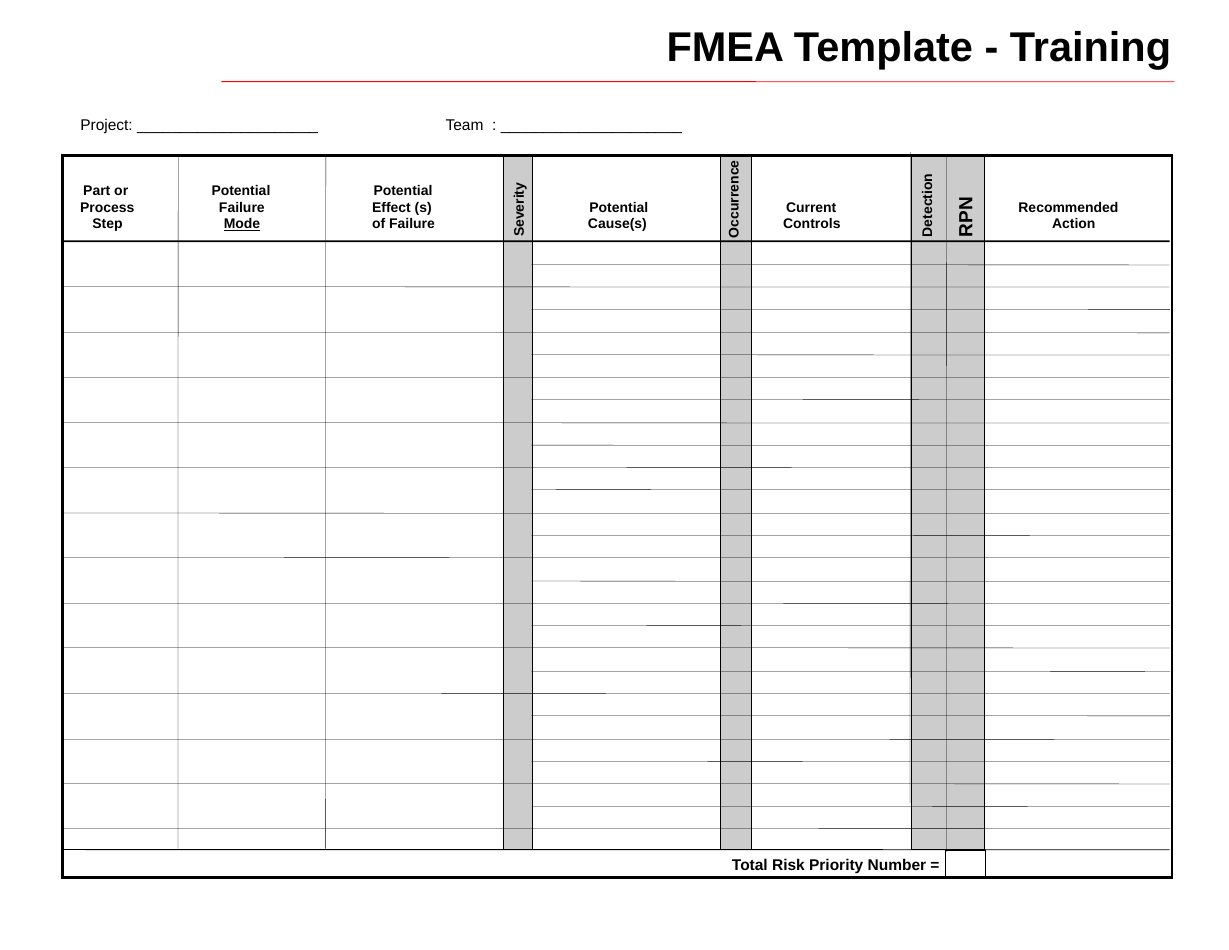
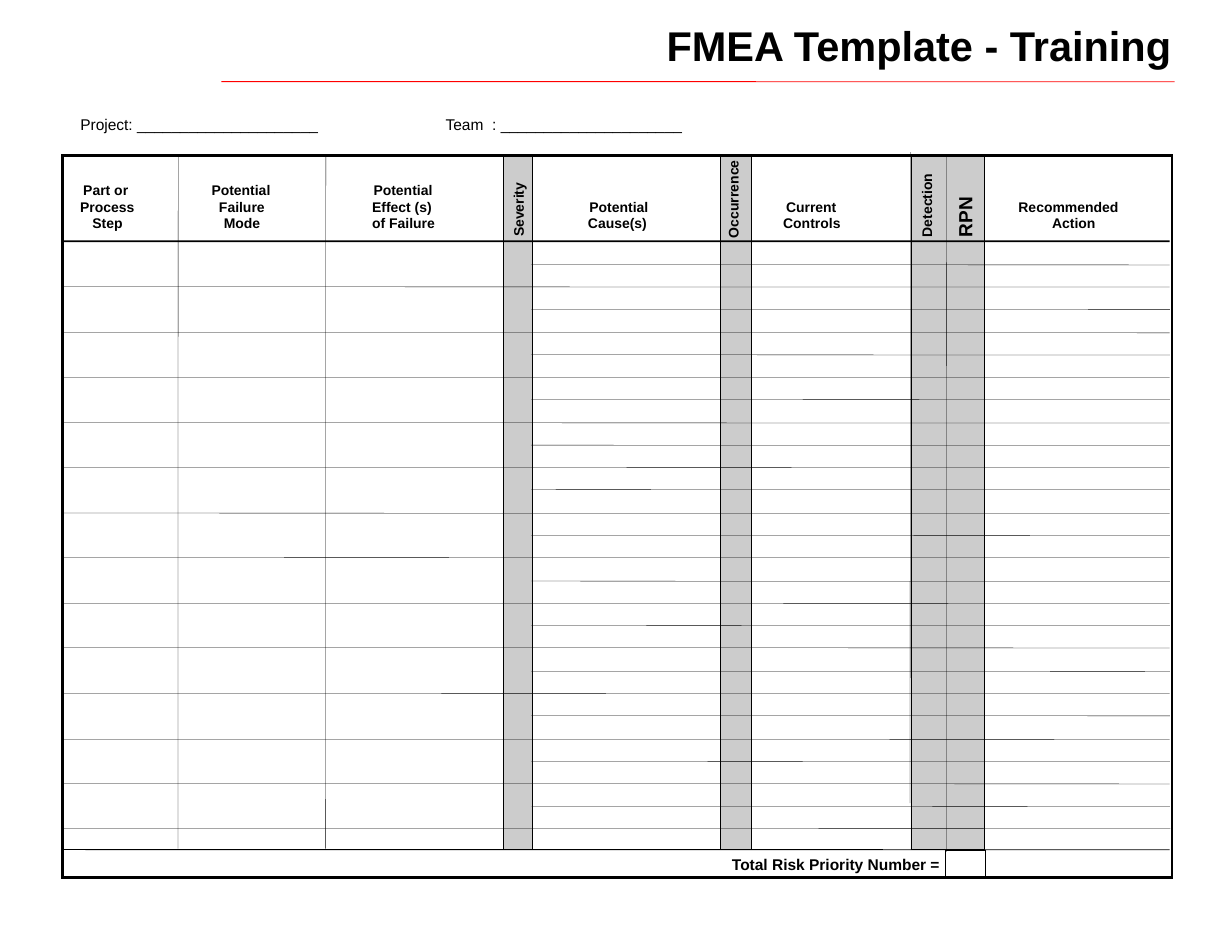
Mode underline: present -> none (242, 224)
